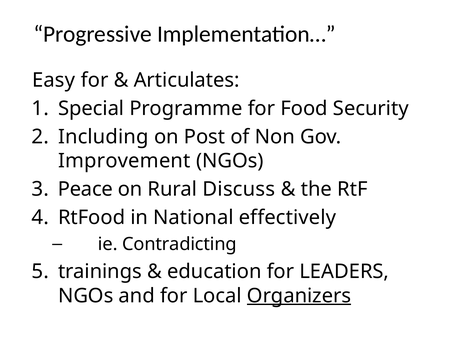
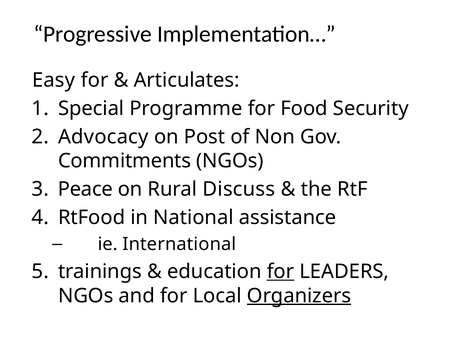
Including: Including -> Advocacy (103, 137)
Improvement: Improvement -> Commitments (125, 161)
effectively: effectively -> assistance (288, 218)
Contradicting: Contradicting -> International (179, 245)
for underline: none -> present (280, 272)
